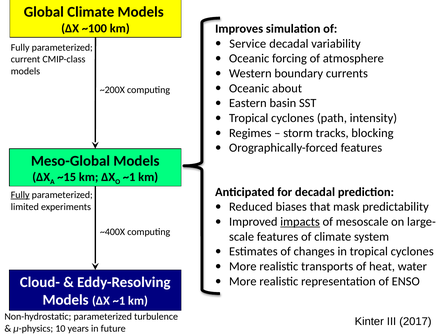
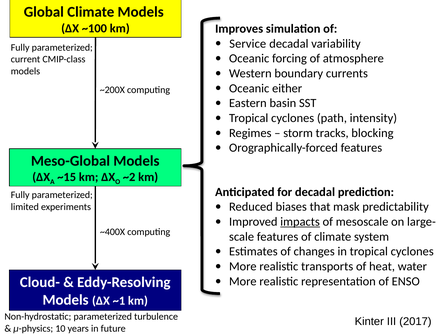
about: about -> either (287, 88)
~1: ~1 -> ~2 (129, 177)
Fully underline: present -> none (20, 195)
